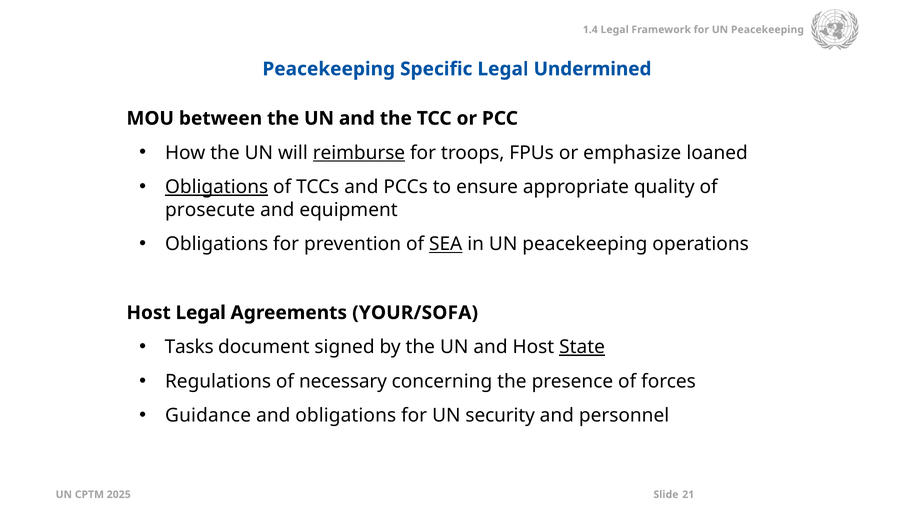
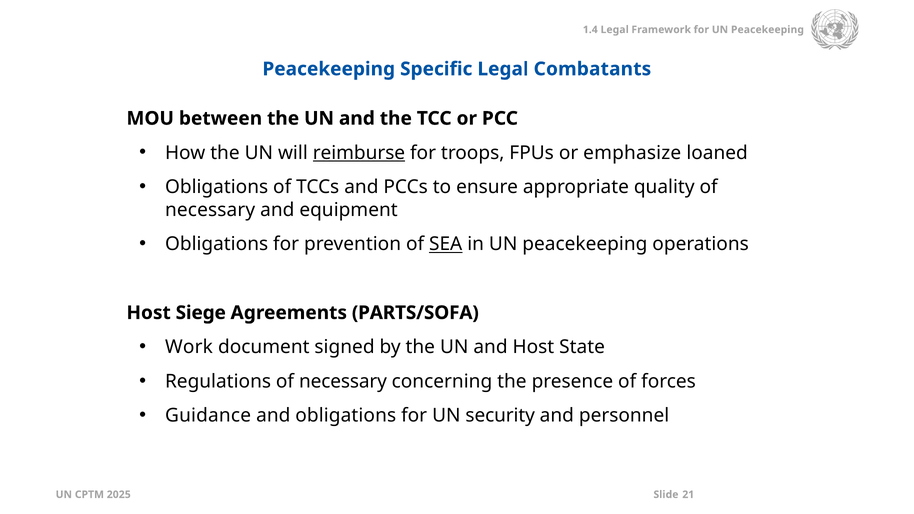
Undermined: Undermined -> Combatants (592, 69)
Obligations underline: present -> none (217, 187)
prosecute: prosecute -> necessary (210, 210)
Host Legal: Legal -> Siege (201, 313)
YOUR/SOFA: YOUR/SOFA -> PARTS/SOFA (415, 313)
Tasks: Tasks -> Work (189, 347)
State underline: present -> none (582, 347)
